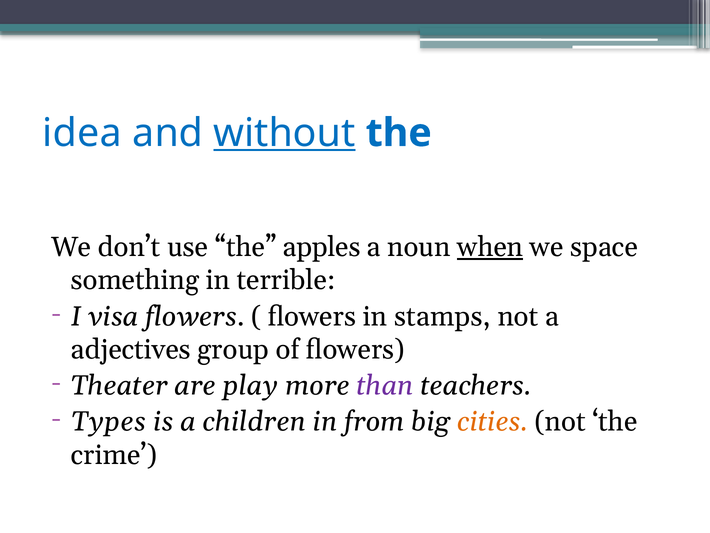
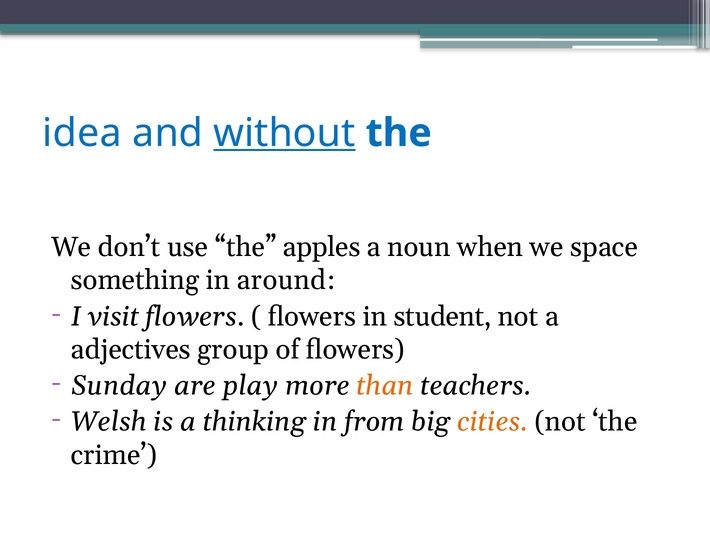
when underline: present -> none (490, 247)
terrible: terrible -> around (286, 280)
visa: visa -> visit (114, 316)
stamps: stamps -> student (443, 316)
Theater: Theater -> Sunday (119, 385)
than colour: purple -> orange (385, 385)
Types: Types -> Welsh (109, 421)
children: children -> thinking (254, 421)
